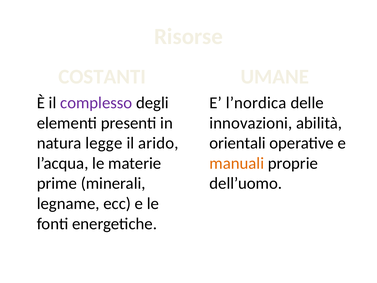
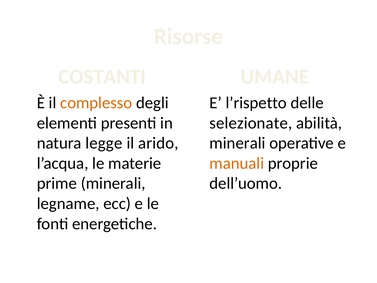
complesso colour: purple -> orange (96, 103)
l’nordica: l’nordica -> l’rispetto (256, 103)
innovazioni: innovazioni -> selezionate (251, 123)
orientali: orientali -> minerali (237, 143)
